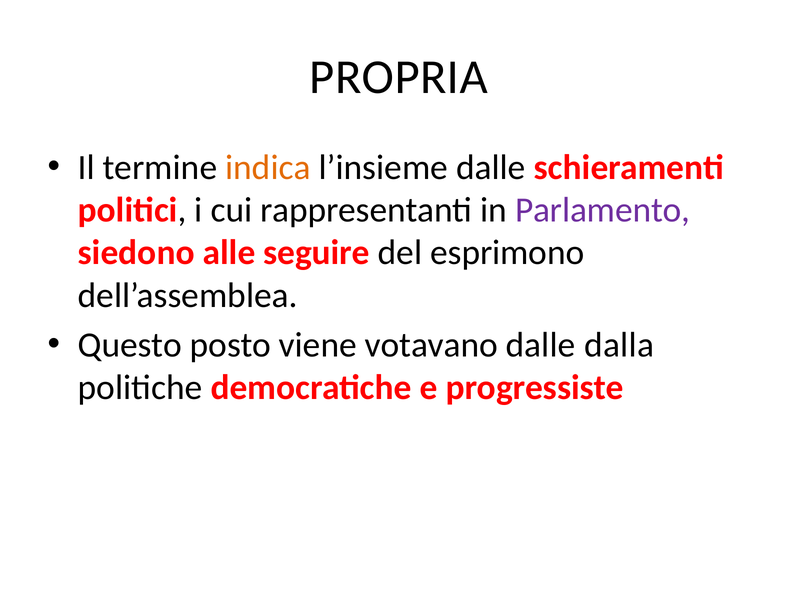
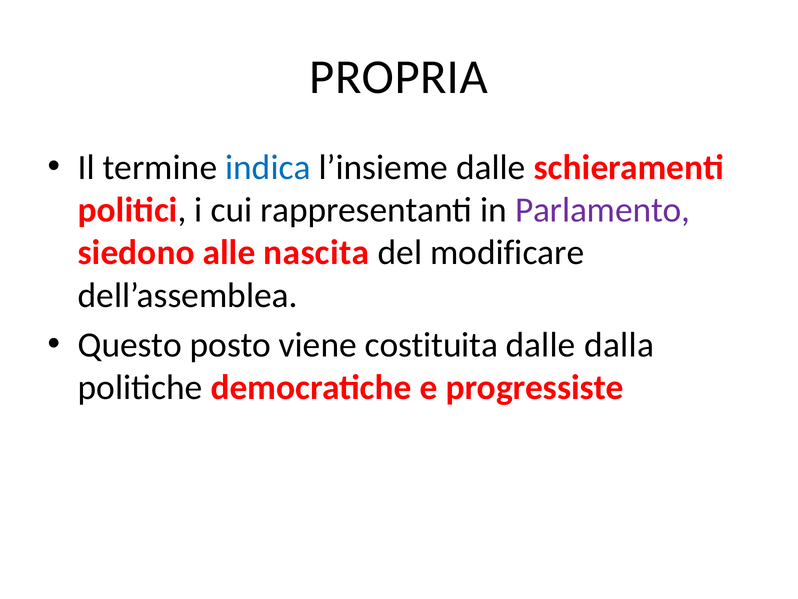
indica colour: orange -> blue (268, 167)
seguire: seguire -> nascita (316, 253)
esprimono: esprimono -> modificare (507, 253)
votavano: votavano -> costituita (431, 345)
